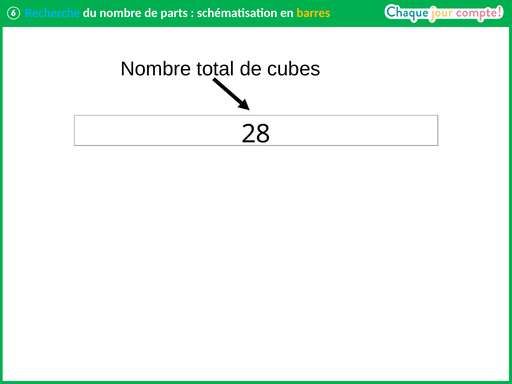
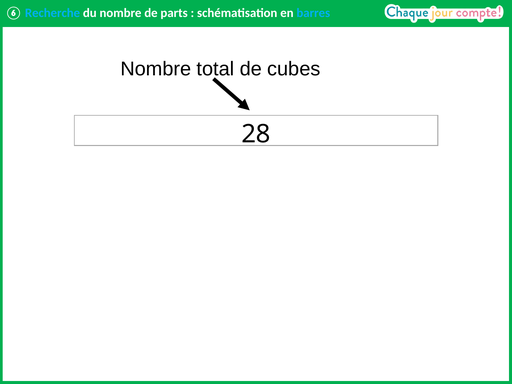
barres colour: yellow -> light blue (313, 13)
